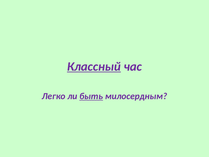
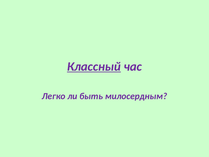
быть underline: present -> none (91, 96)
